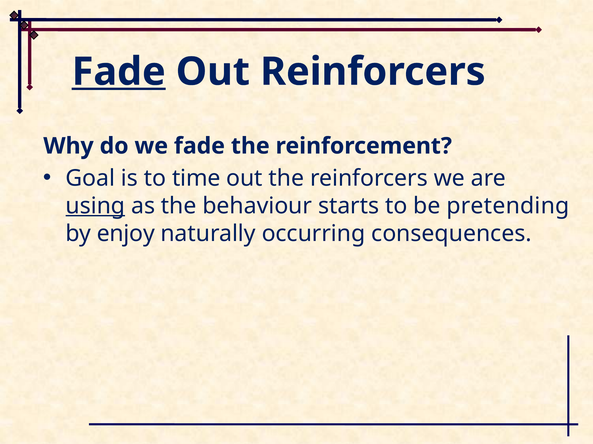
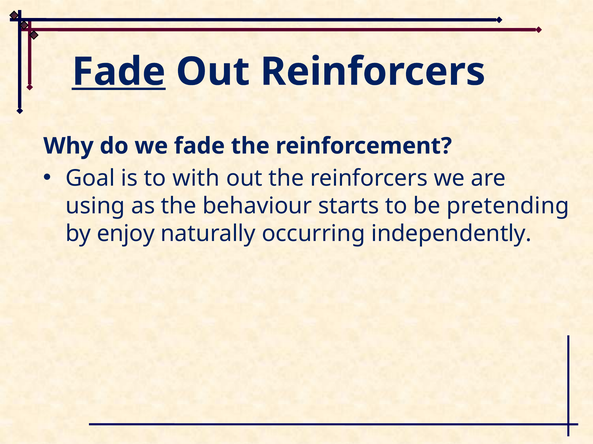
time: time -> with (196, 179)
using underline: present -> none (95, 206)
consequences: consequences -> independently (452, 234)
